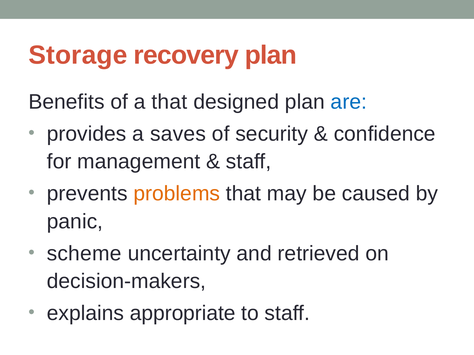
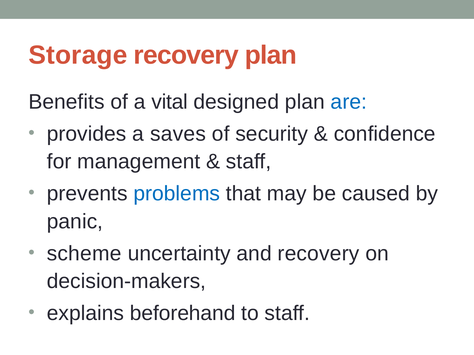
a that: that -> vital (170, 102)
problems colour: orange -> blue (177, 194)
and retrieved: retrieved -> recovery (319, 254)
appropriate: appropriate -> beforehand (183, 314)
